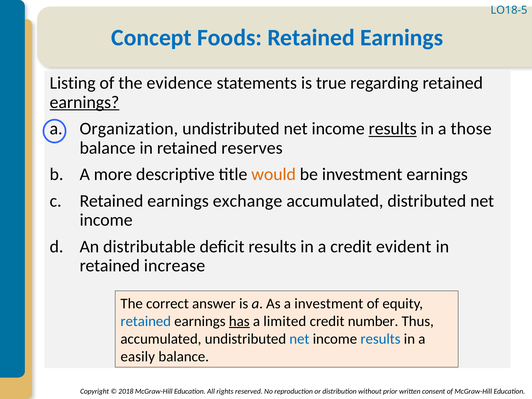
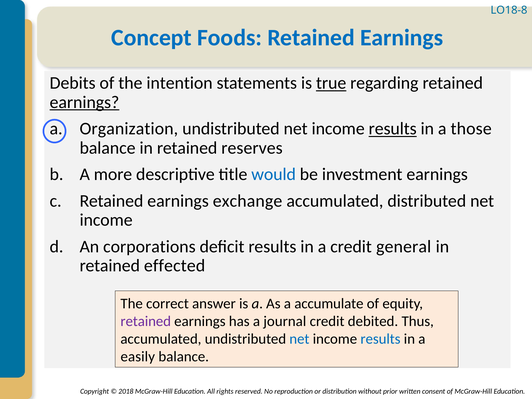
LO18-5: LO18-5 -> LO18-8 (509, 10)
Listing: Listing -> Debits (73, 83)
evidence: evidence -> intention (180, 83)
true underline: none -> present (331, 83)
would colour: orange -> blue (274, 174)
distributable: distributable -> corporations (149, 247)
evident: evident -> general (404, 247)
increase: increase -> effected (175, 266)
a investment: investment -> accumulate (329, 303)
retained colour: blue -> purple (146, 321)
has underline: present -> none (239, 321)
limited: limited -> journal (285, 321)
number: number -> debited (373, 321)
